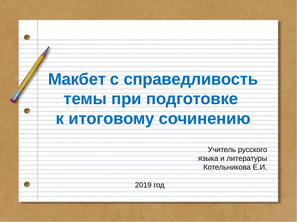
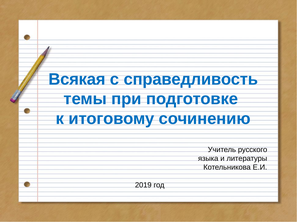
Макбет: Макбет -> Всякая (77, 79)
